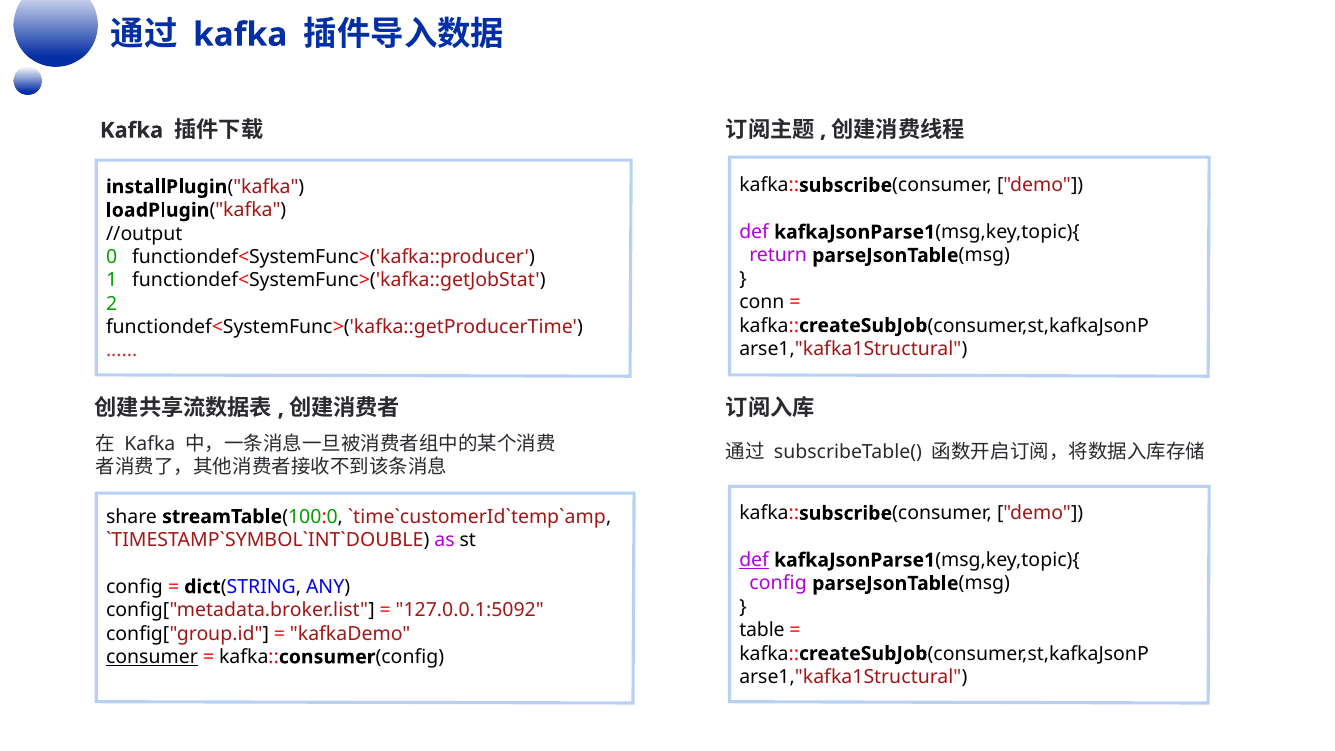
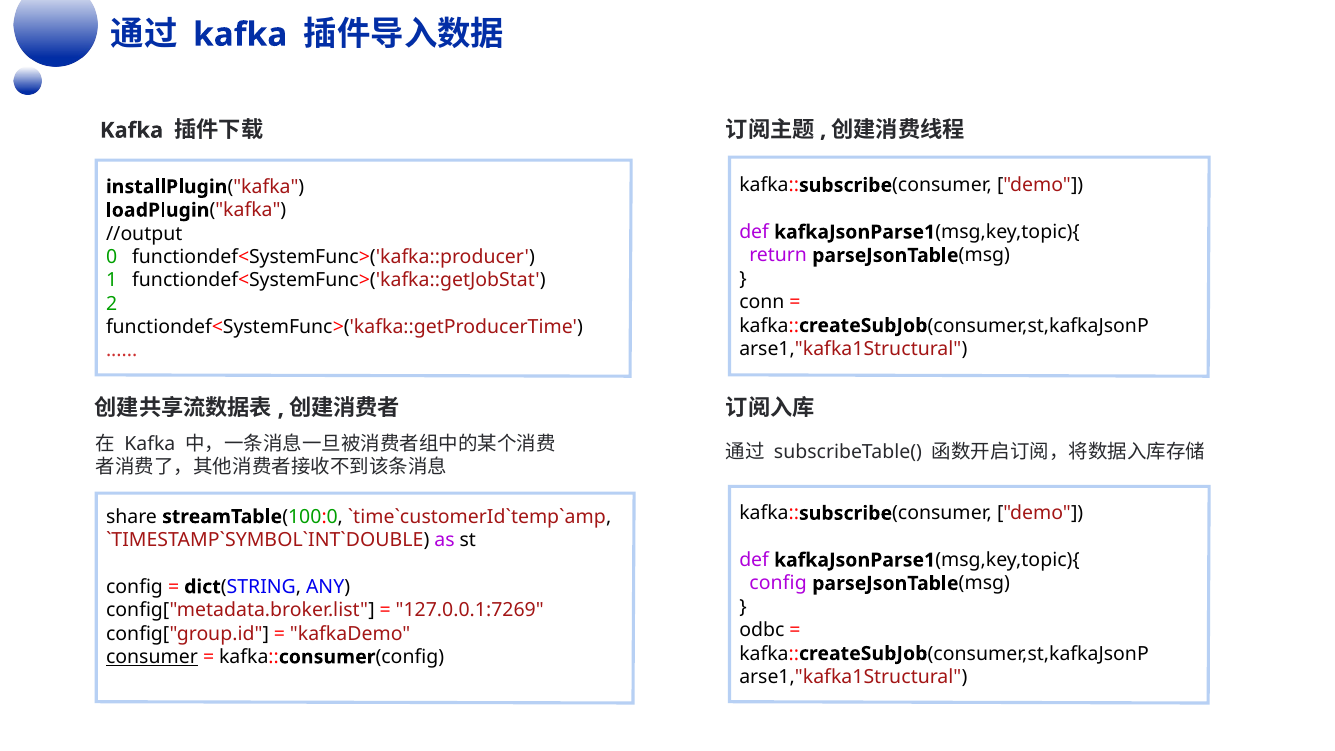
def underline: present -> none (754, 560)
127.0.0.1:5092: 127.0.0.1:5092 -> 127.0.0.1:7269 (470, 610)
table: table -> odbc (762, 630)
